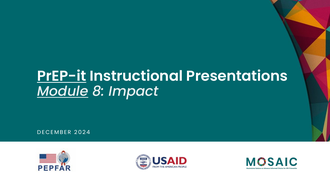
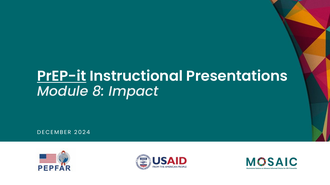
Module underline: present -> none (63, 92)
